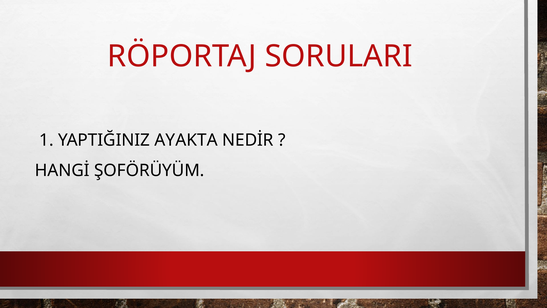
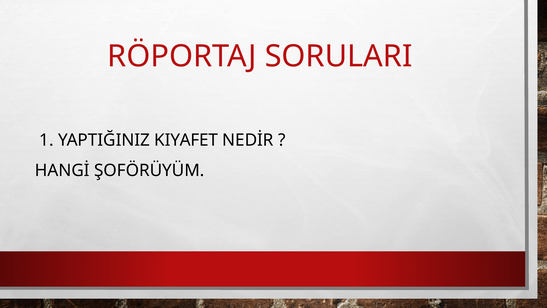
AYAKTA: AYAKTA -> KIYAFET (186, 140)
